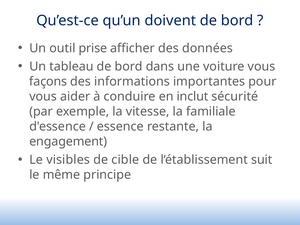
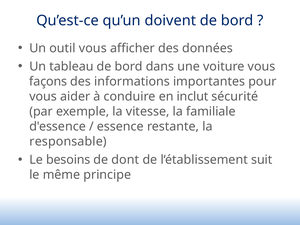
outil prise: prise -> vous (93, 48)
engagement: engagement -> responsable (68, 142)
visibles: visibles -> besoins (68, 160)
cible: cible -> dont (125, 160)
